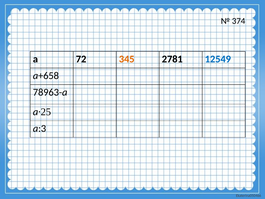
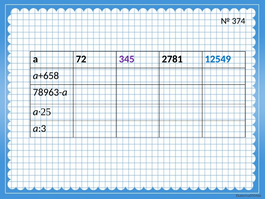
345 colour: orange -> purple (127, 59)
